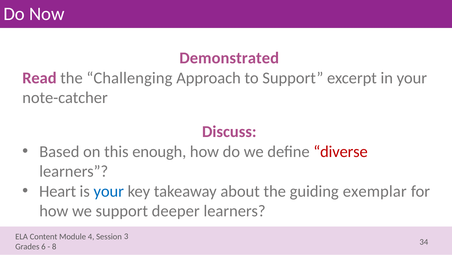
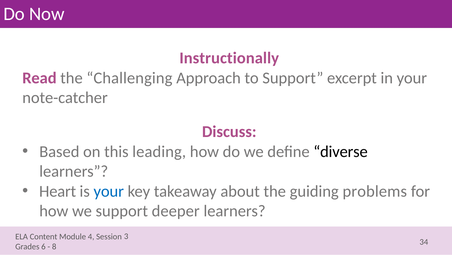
Demonstrated: Demonstrated -> Instructionally (229, 58)
enough: enough -> leading (159, 151)
diverse colour: red -> black (341, 151)
exemplar: exemplar -> problems (375, 191)
